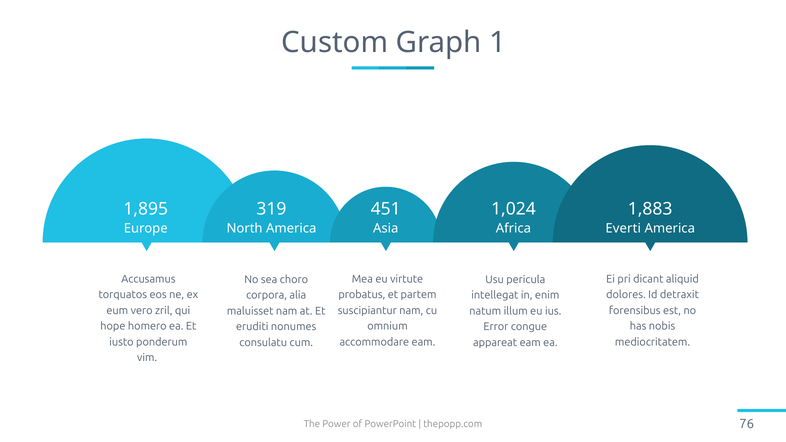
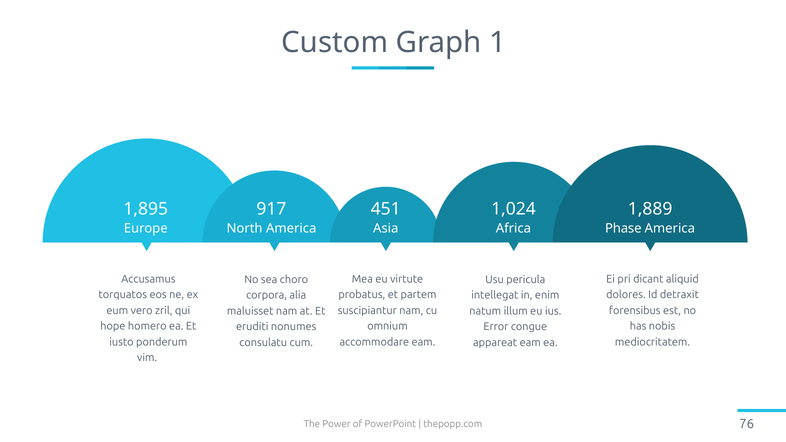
319: 319 -> 917 (271, 209)
1,883: 1,883 -> 1,889 (650, 209)
Everti: Everti -> Phase (623, 228)
